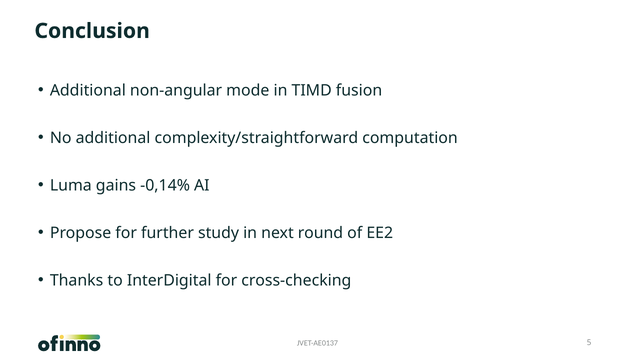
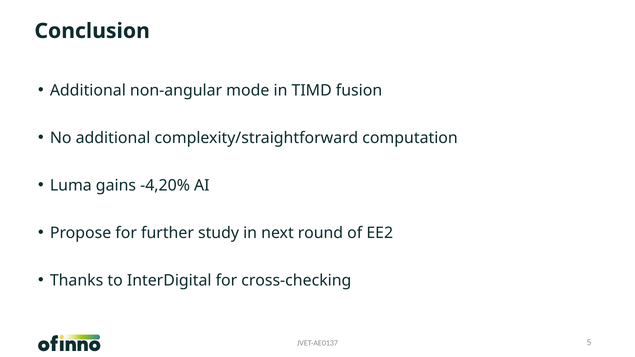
-0,14%: -0,14% -> -4,20% (165, 185)
